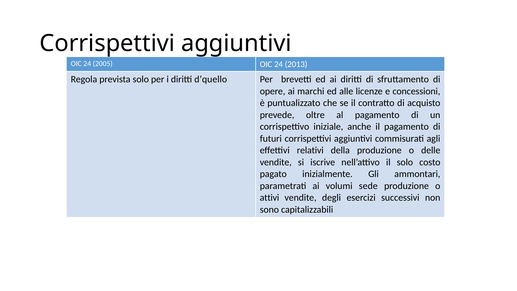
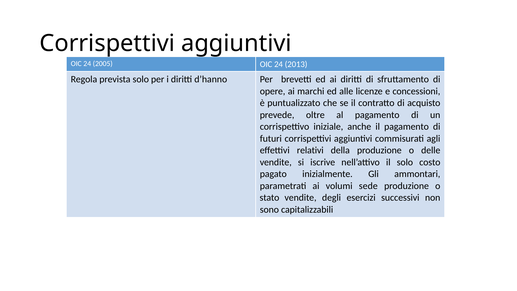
d’quello: d’quello -> d’hanno (211, 79)
attivi: attivi -> stato (269, 198)
